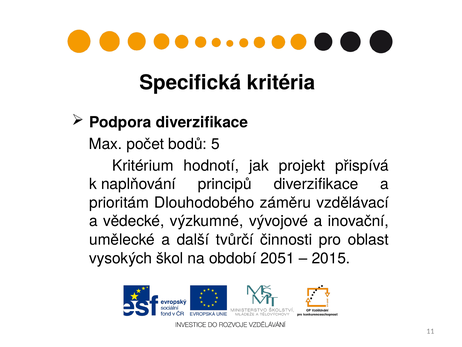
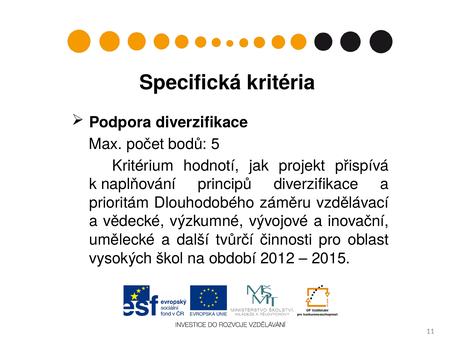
2051: 2051 -> 2012 (277, 258)
